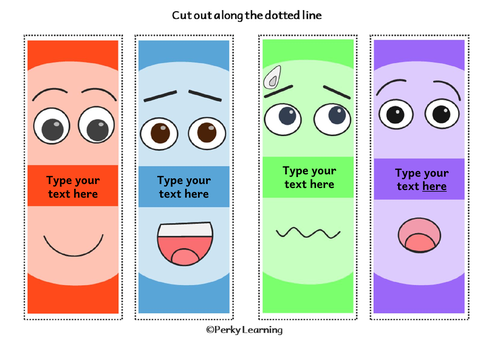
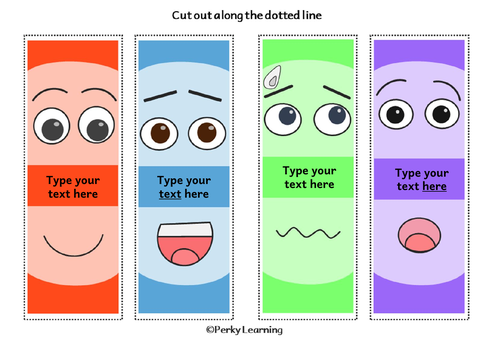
text underline: none -> present (170, 194)
